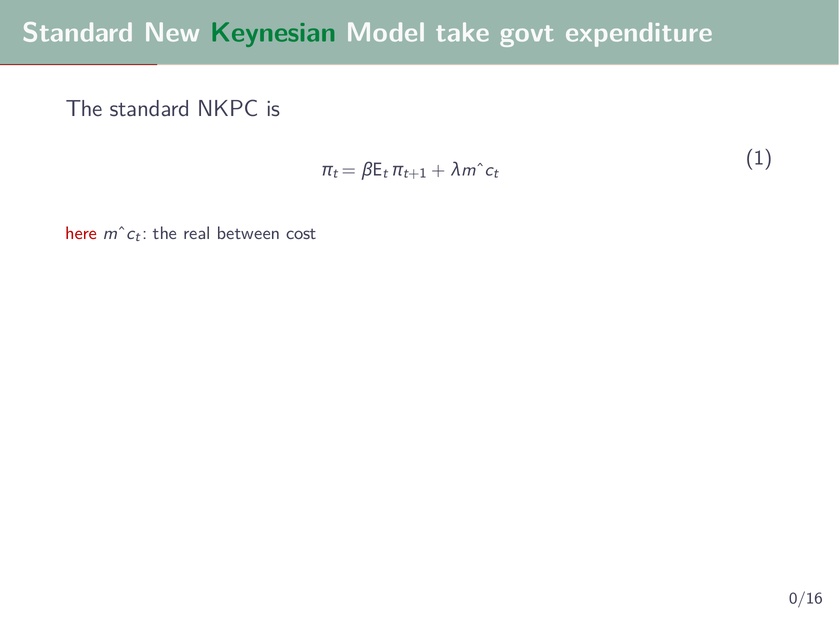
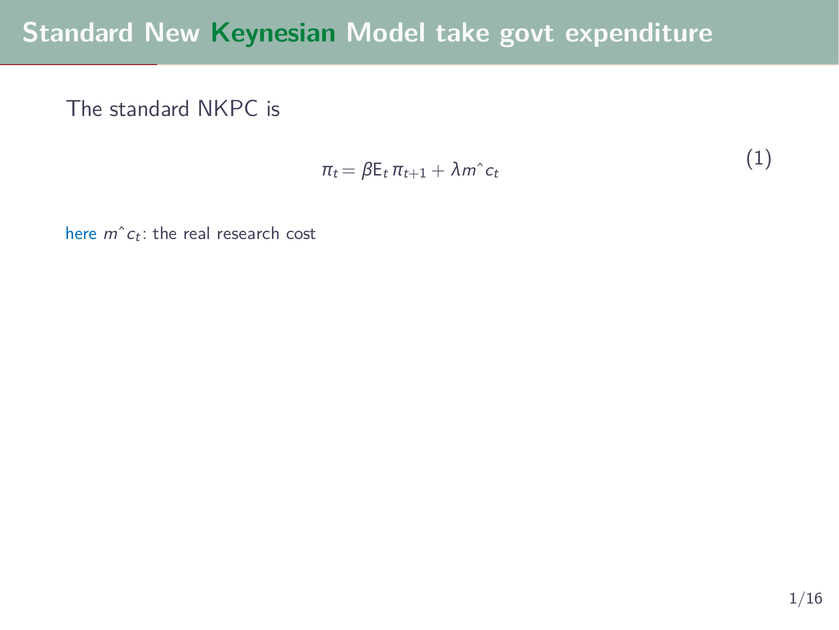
here colour: red -> blue (81, 233)
between: between -> research (249, 233)
0/16: 0/16 -> 1/16 (806, 598)
